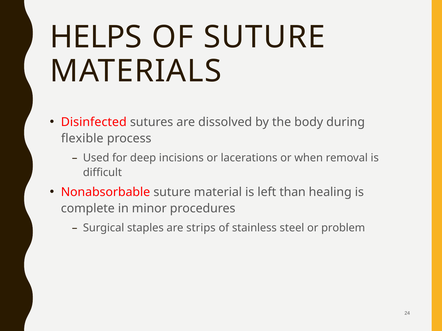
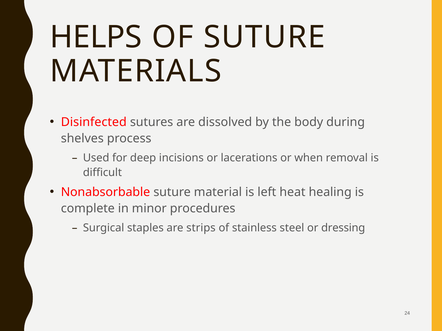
flexible: flexible -> shelves (82, 139)
than: than -> heat (292, 193)
problem: problem -> dressing (343, 228)
